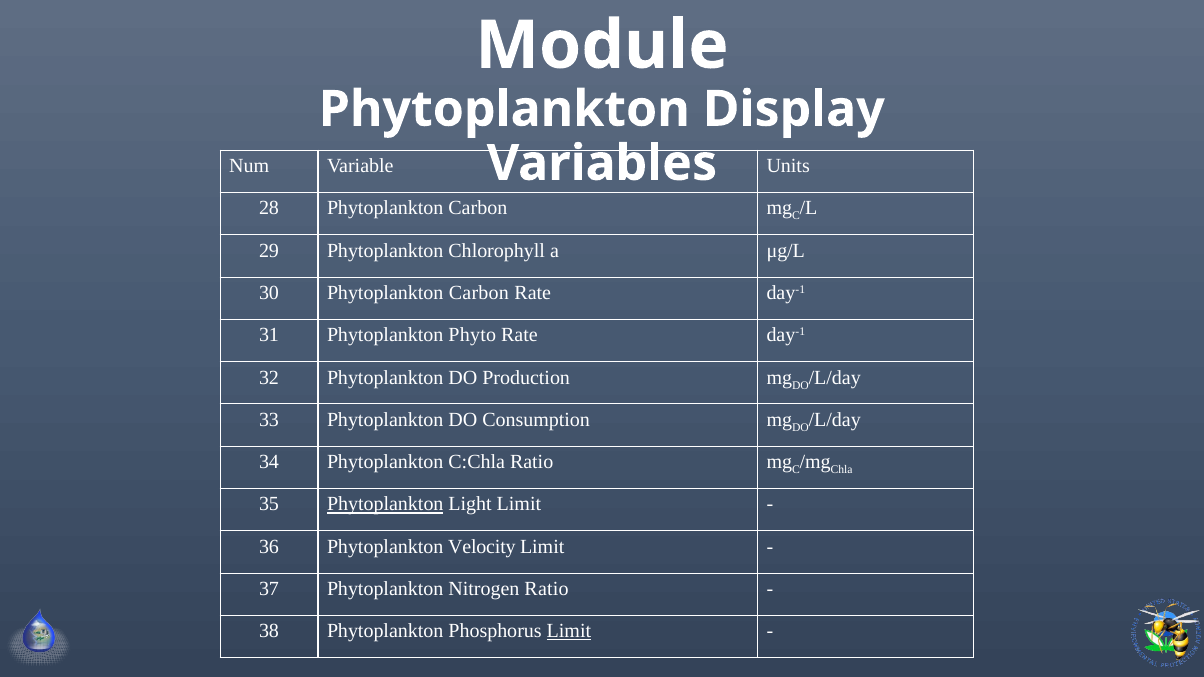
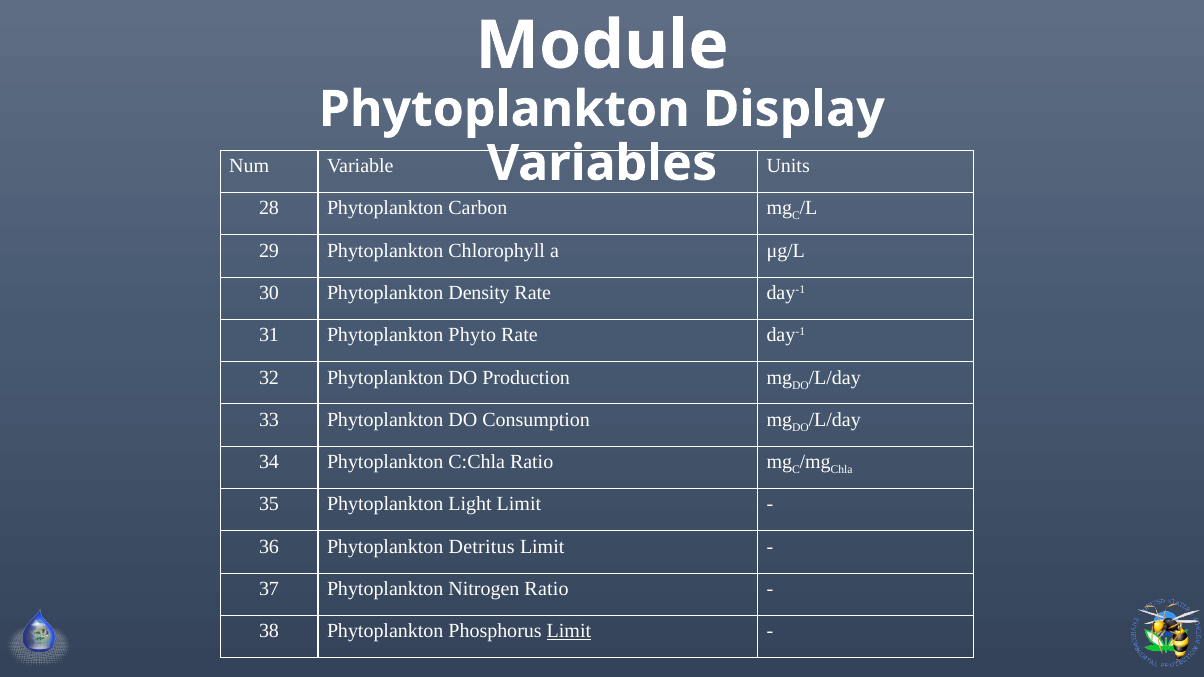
30 Phytoplankton Carbon: Carbon -> Density (479, 293)
Phytoplankton underline: present -> none (385, 504)
Velocity: Velocity -> Detritus (482, 547)
